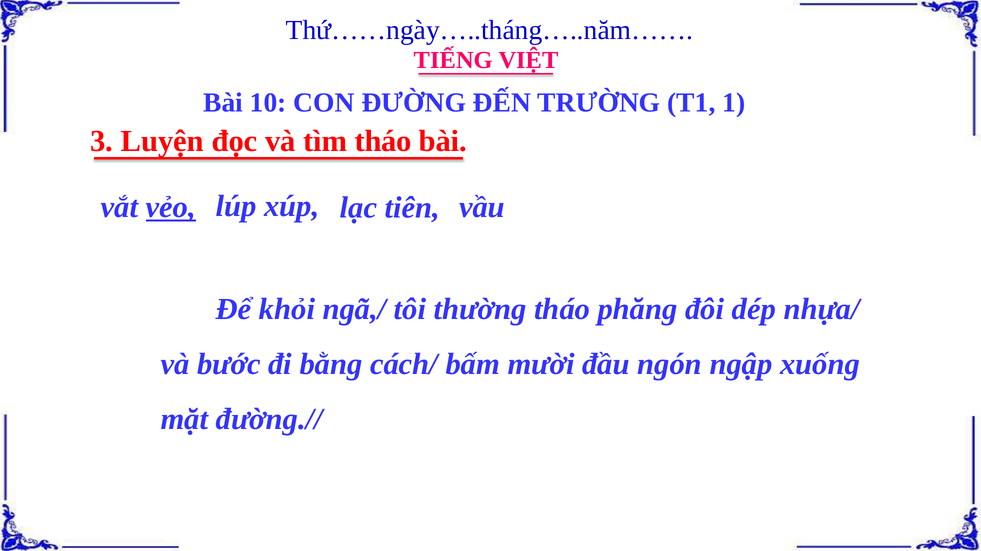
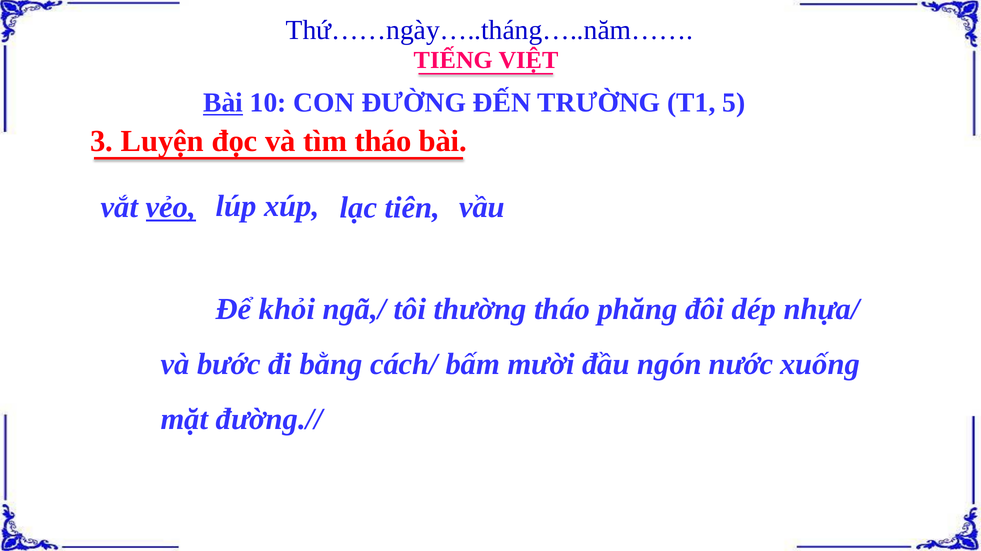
Bài underline: none -> present (223, 103)
1: 1 -> 5 (734, 103)
ngập: ngập -> nước (741, 364)
